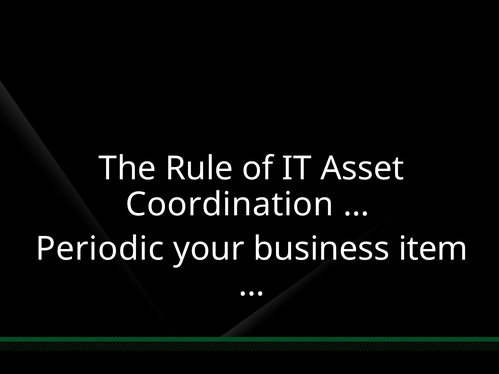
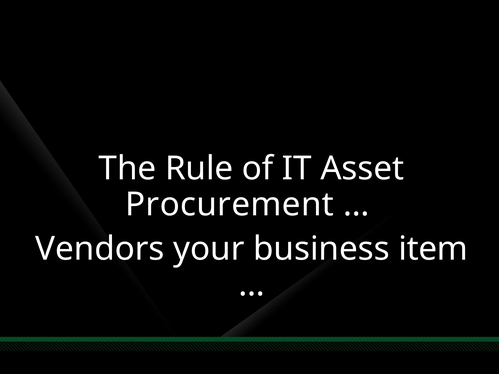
Coordination: Coordination -> Procurement (230, 205)
Periodic: Periodic -> Vendors (100, 249)
